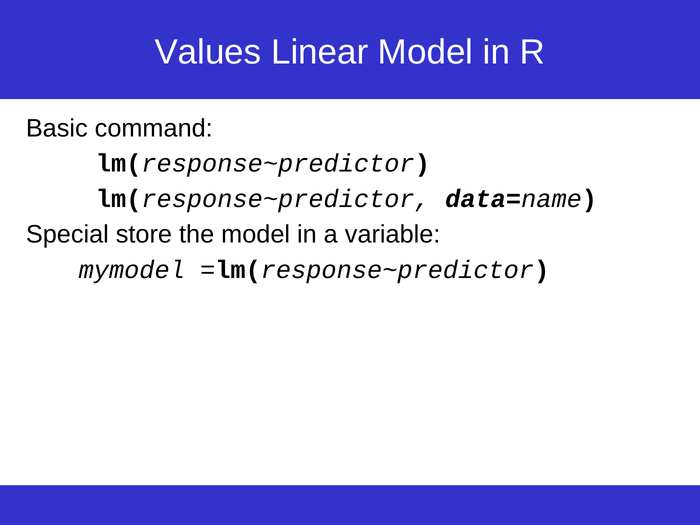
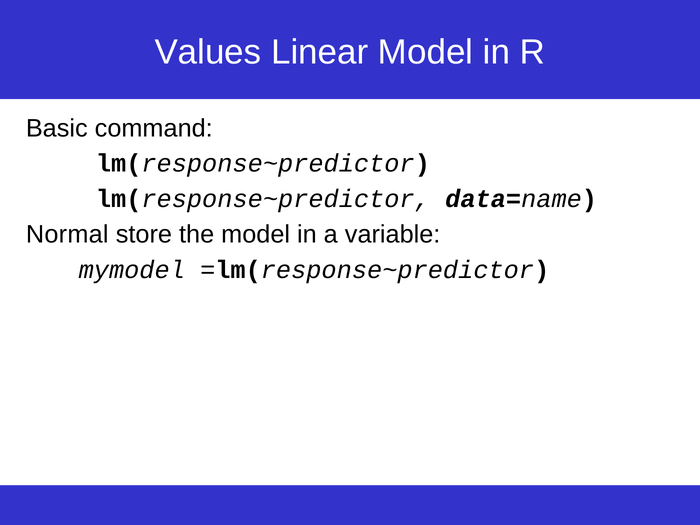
Special: Special -> Normal (67, 235)
